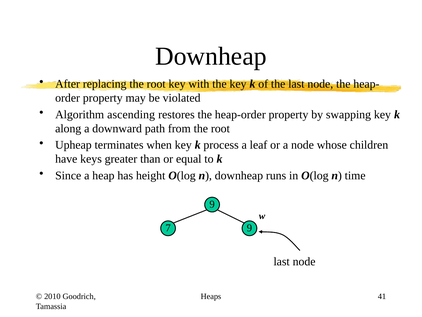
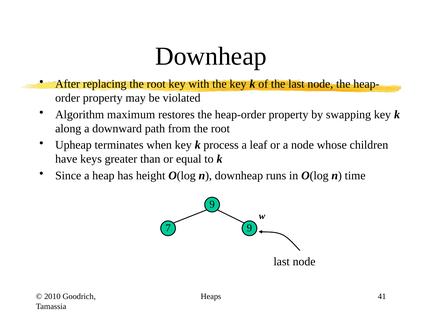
ascending: ascending -> maximum (131, 114)
